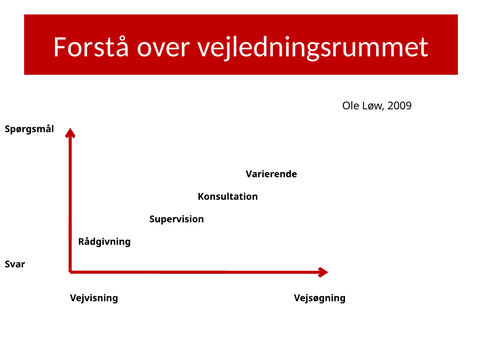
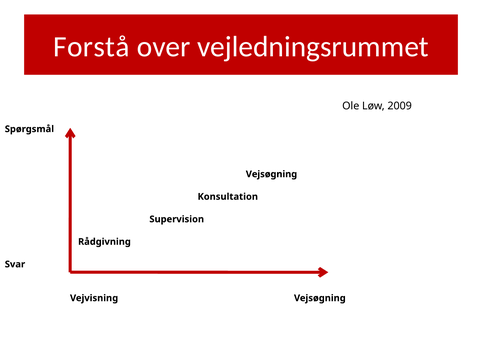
Varierende: Varierende -> Vejsøgning (271, 174)
